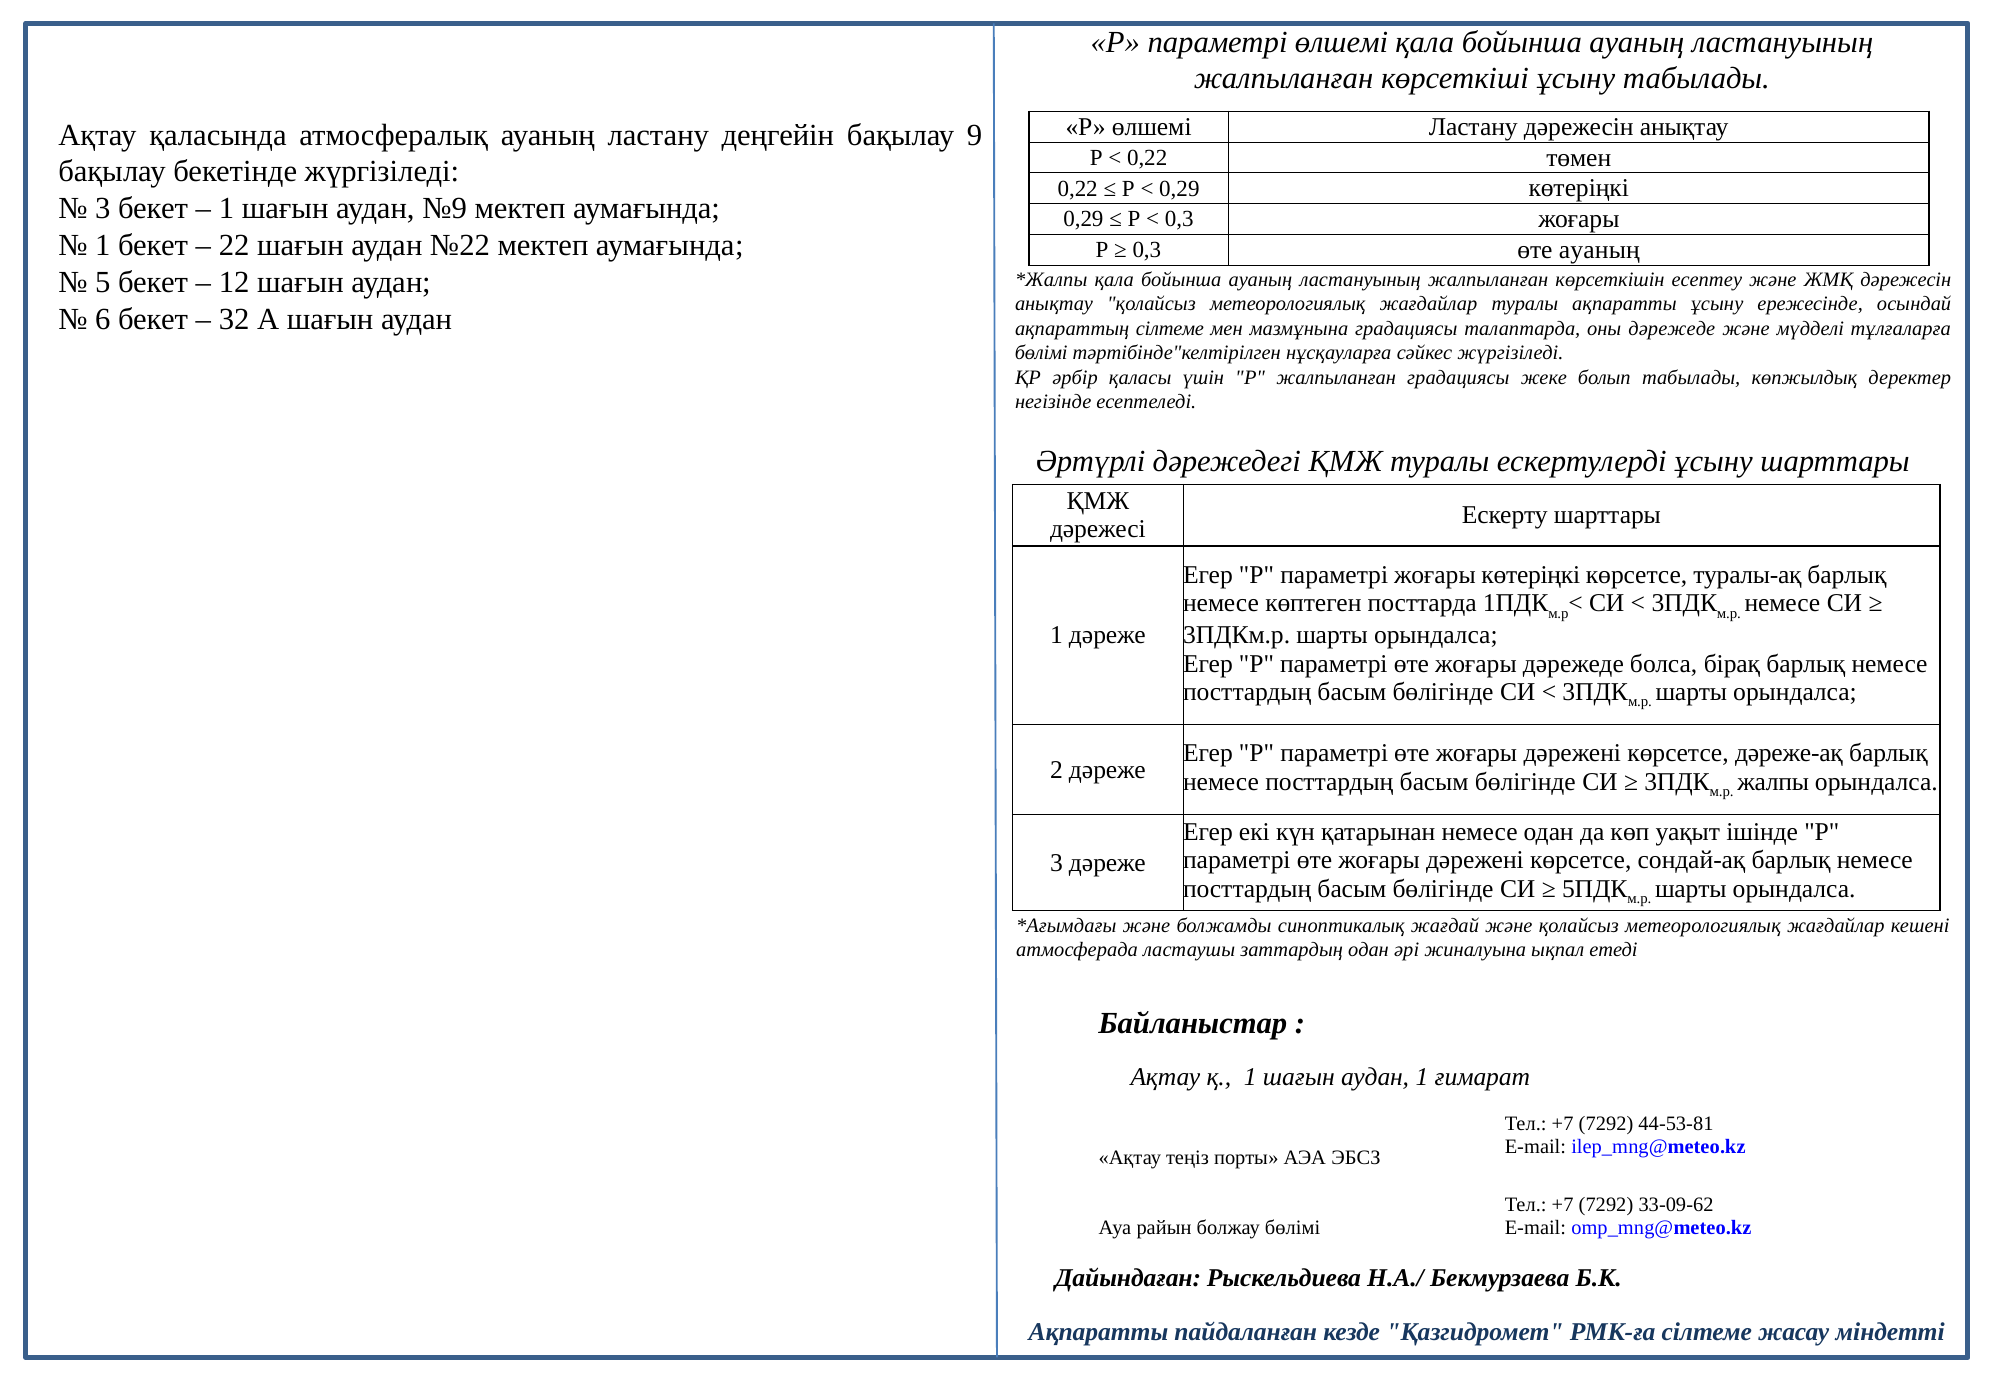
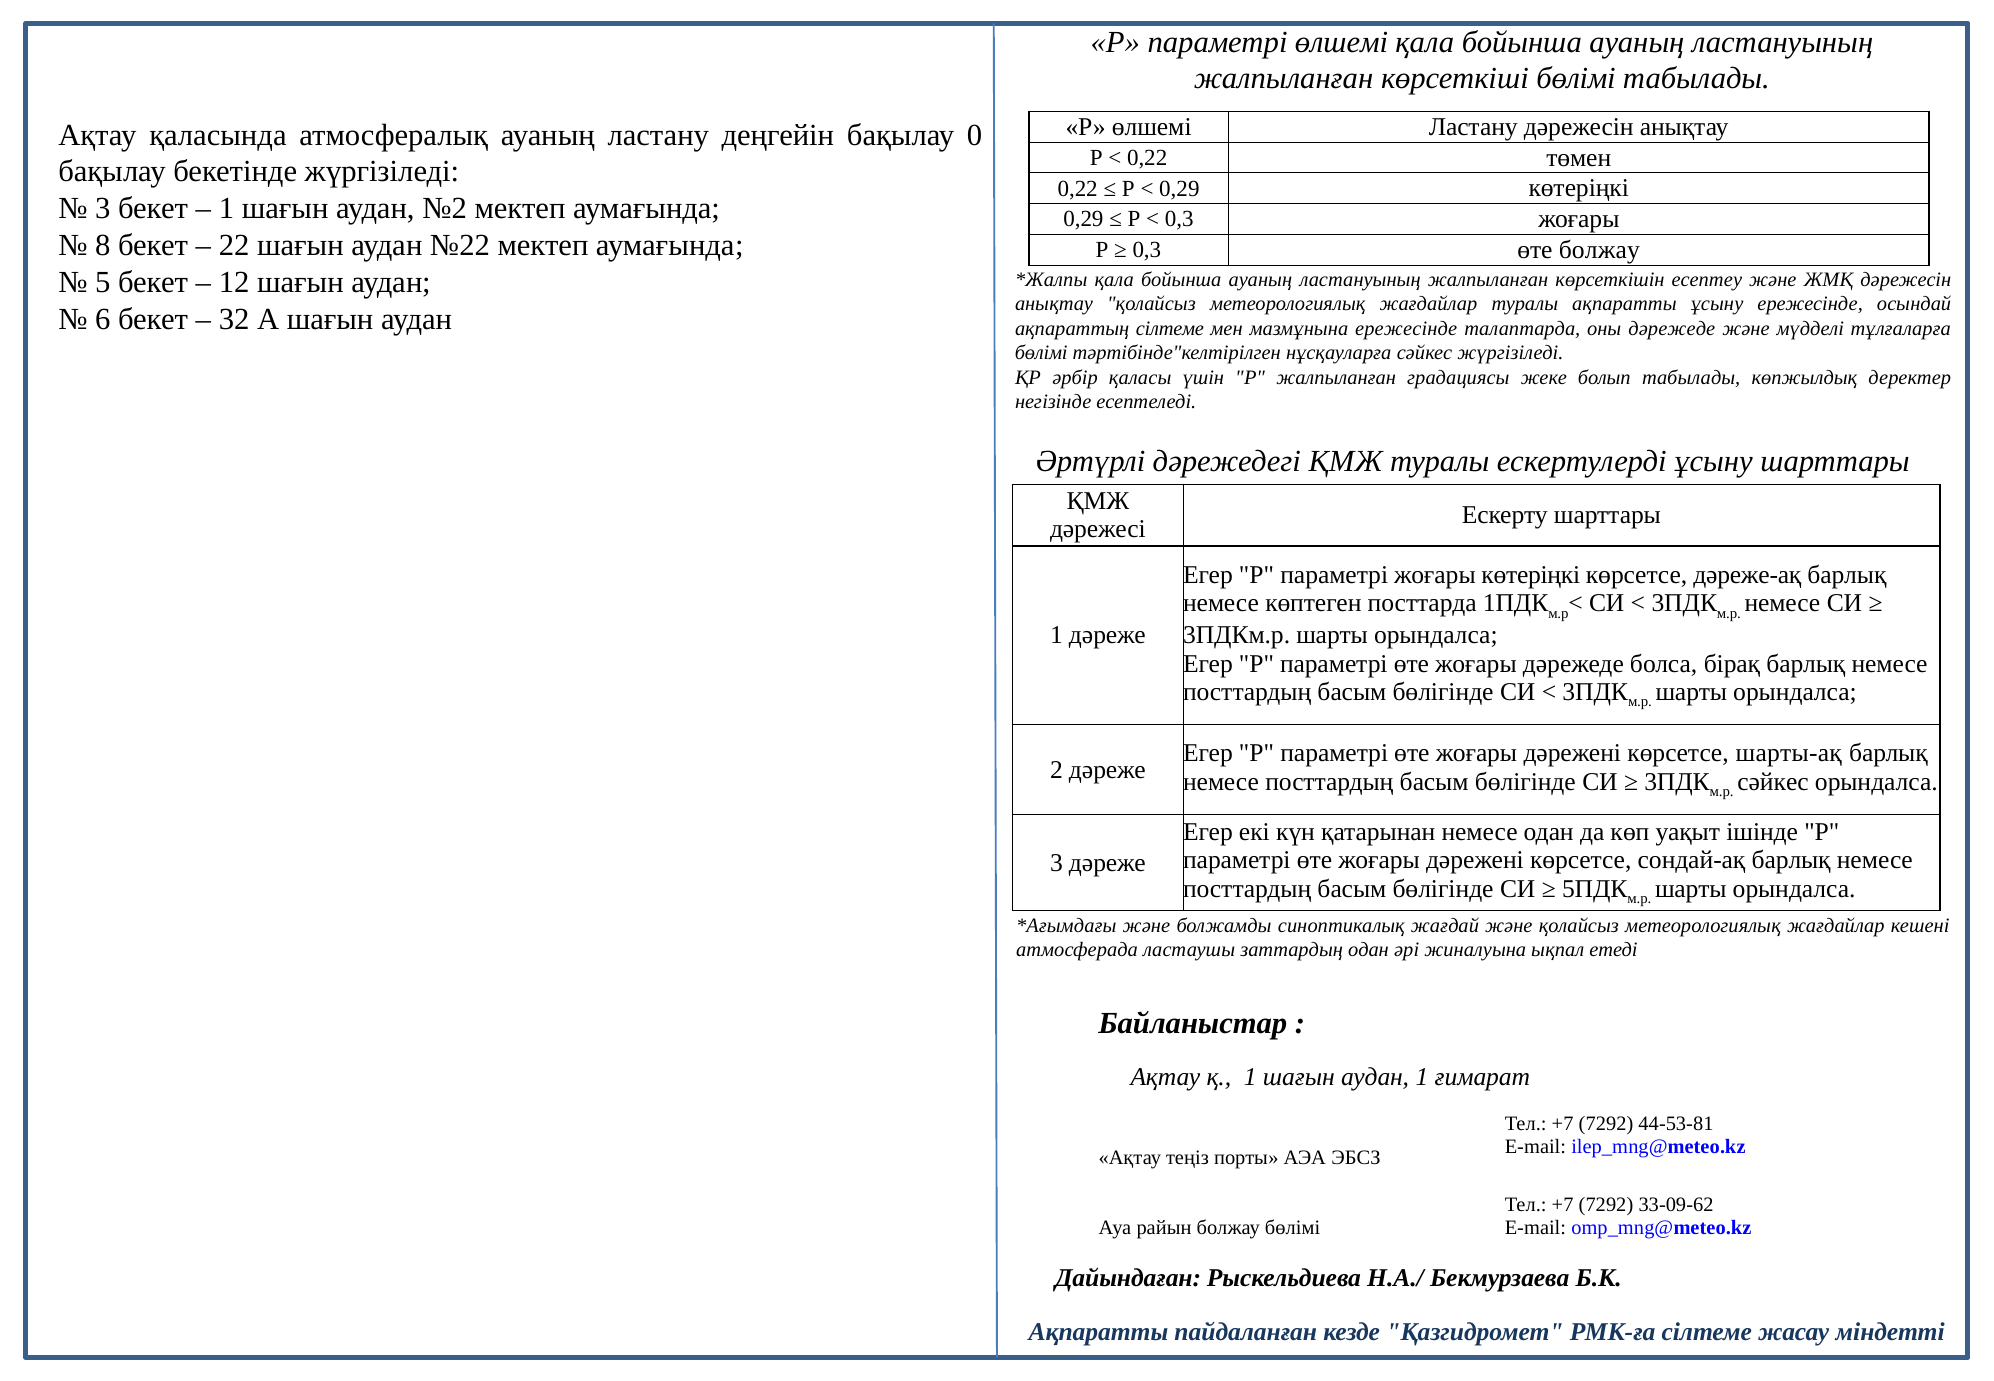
көрсеткіші ұсыну: ұсыну -> бөлімі (1576, 79)
9: 9 -> 0 (974, 135)
№9: №9 -> №2 (445, 209)
1: 1 -> 8 (103, 245)
өте ауаның: ауаның -> болжау (1599, 250)
мазмұнына градациясы: градациясы -> ережесінде (1406, 329)
туралы-ақ: туралы-ақ -> дәреже-ақ (1747, 575)
дәреже-ақ: дәреже-ақ -> шарты-ақ (1789, 753)
жалпы: жалпы -> сәйкес (1773, 781)
